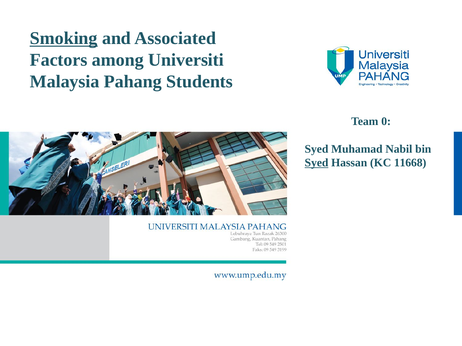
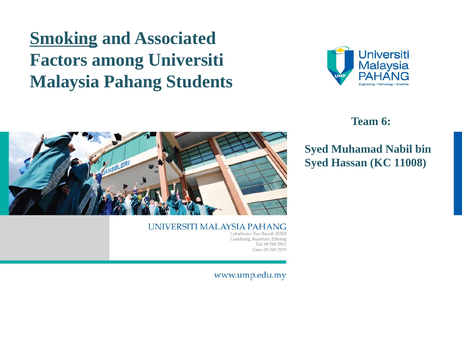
0: 0 -> 6 (386, 121)
Syed underline: present -> none (317, 163)
11668: 11668 -> 11008 (410, 163)
